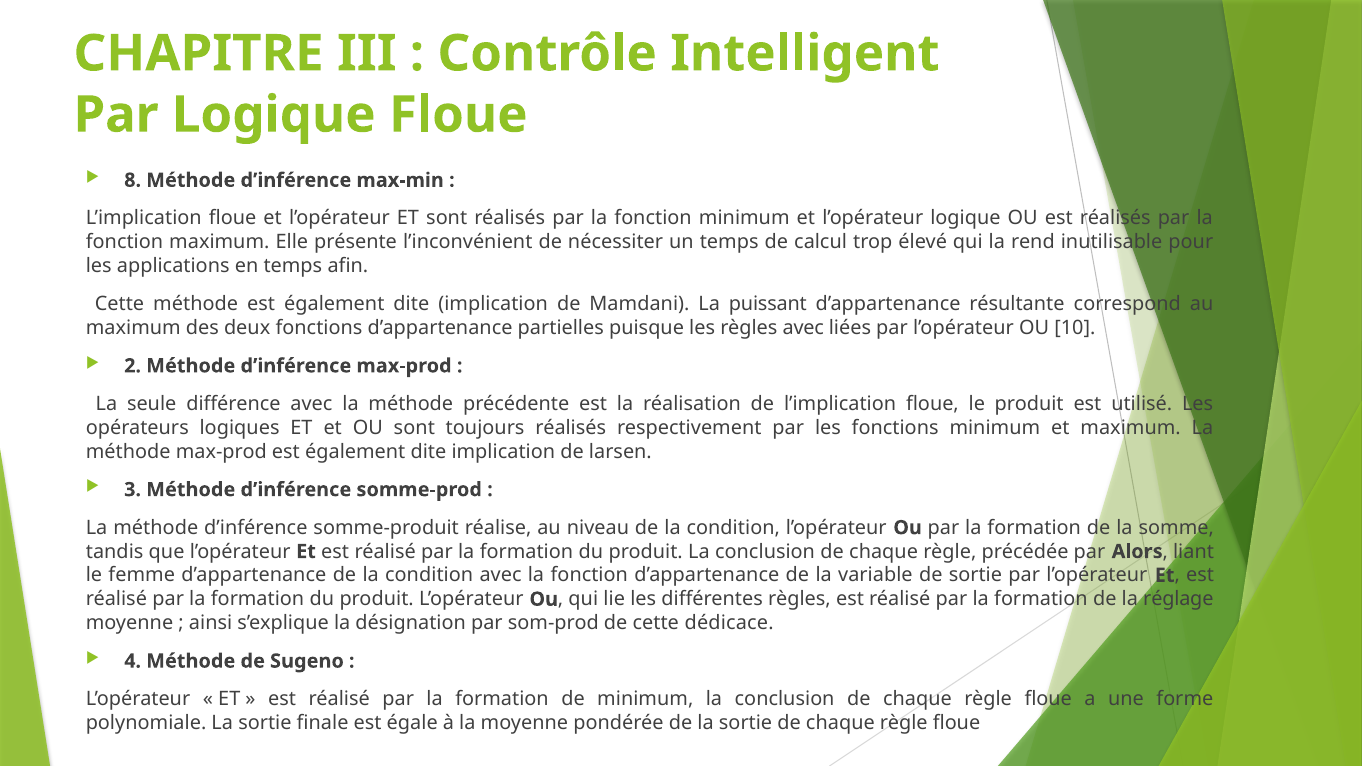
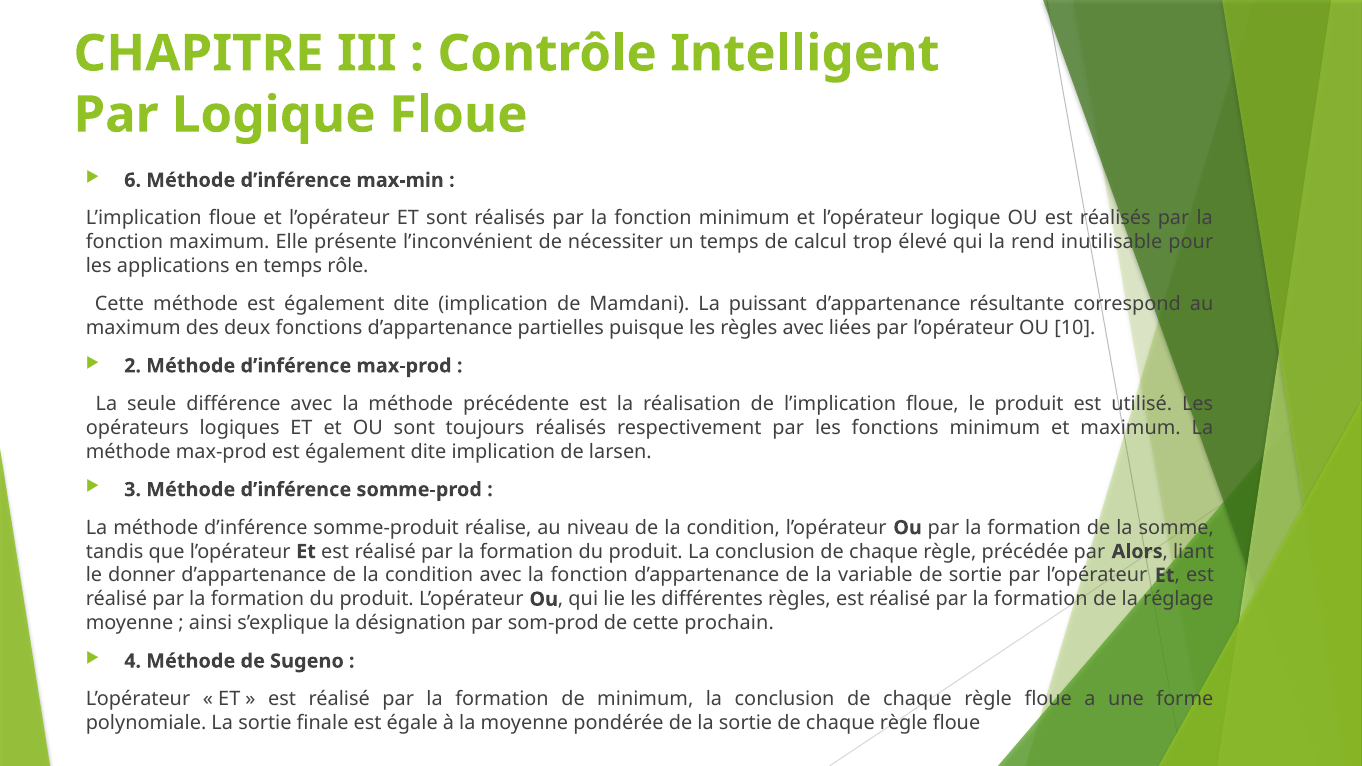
8: 8 -> 6 (133, 180)
afin: afin -> rôle (348, 266)
femme: femme -> donner (142, 575)
dédicace: dédicace -> prochain (729, 623)
